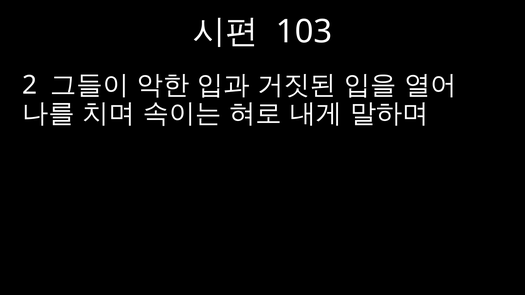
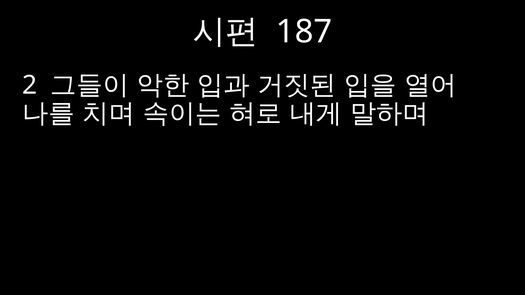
103: 103 -> 187 (304, 32)
